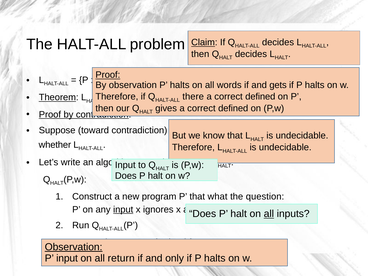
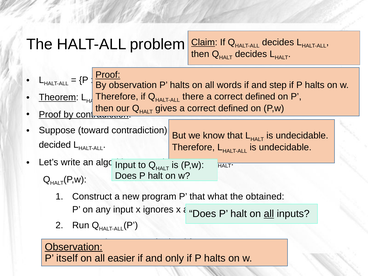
and gets: gets -> step (278, 85)
whether: whether -> decided (55, 145)
the question: question -> obtained (265, 197)
input underline: present -> none (123, 209)
P input: input -> itself (67, 258)
all return: return -> easier (121, 258)
